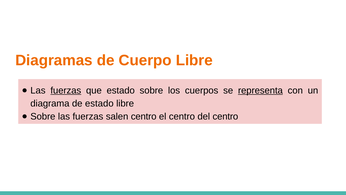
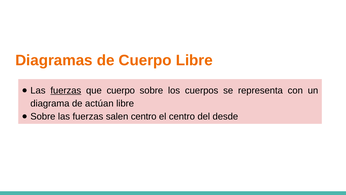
que estado: estado -> cuerpo (121, 90)
representa underline: present -> none (260, 90)
de estado: estado -> actúan (99, 103)
del centro: centro -> desde (225, 116)
